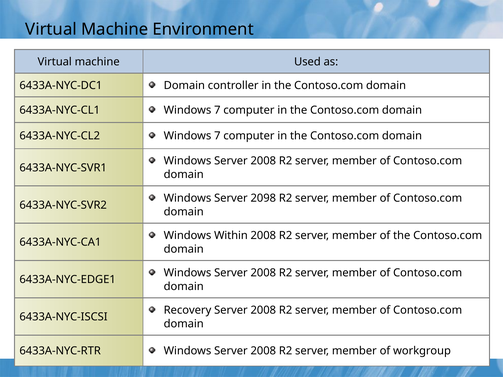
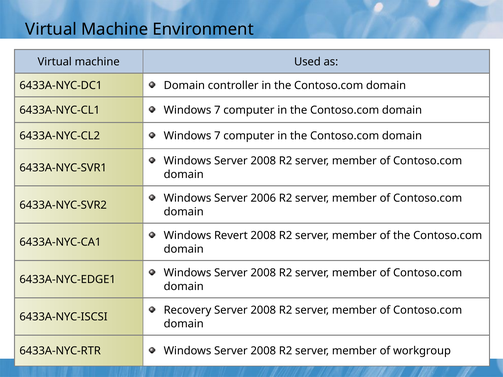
2098: 2098 -> 2006 (263, 198)
Within: Within -> Revert (231, 236)
